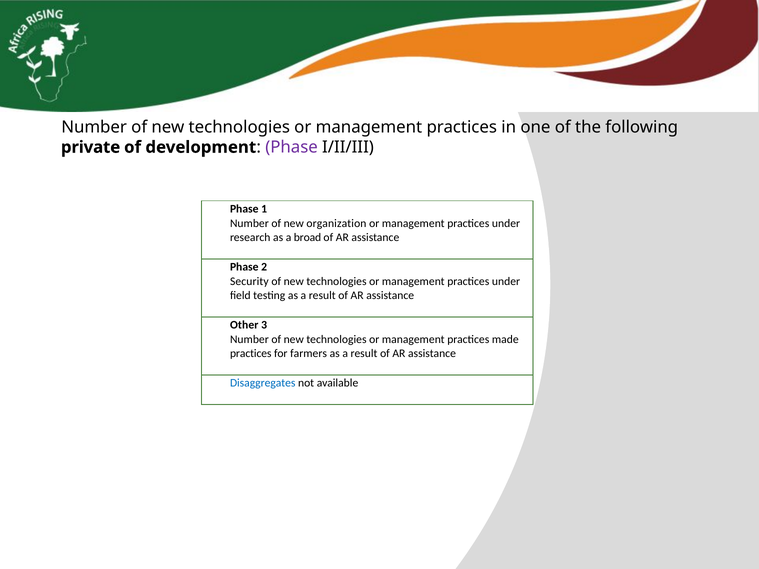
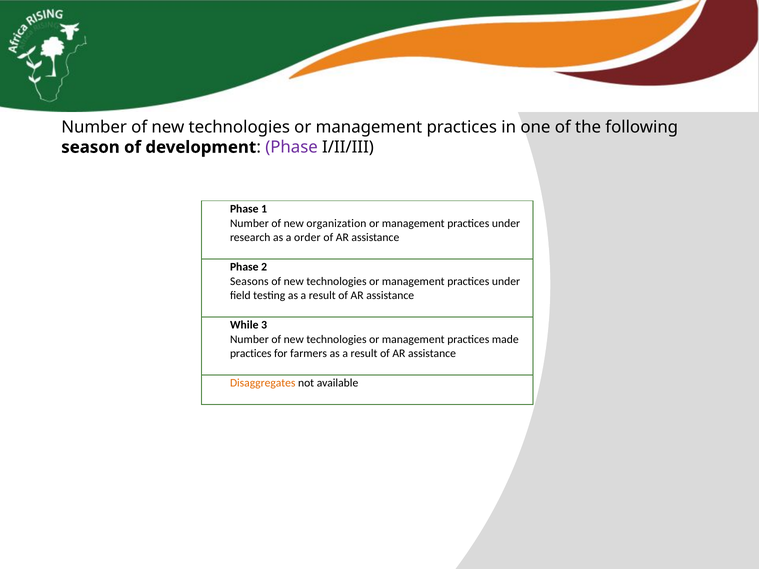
private: private -> season (91, 147)
broad: broad -> order (307, 238)
Security: Security -> Seasons (249, 281)
Other: Other -> While (244, 325)
Disaggregates colour: blue -> orange (263, 383)
